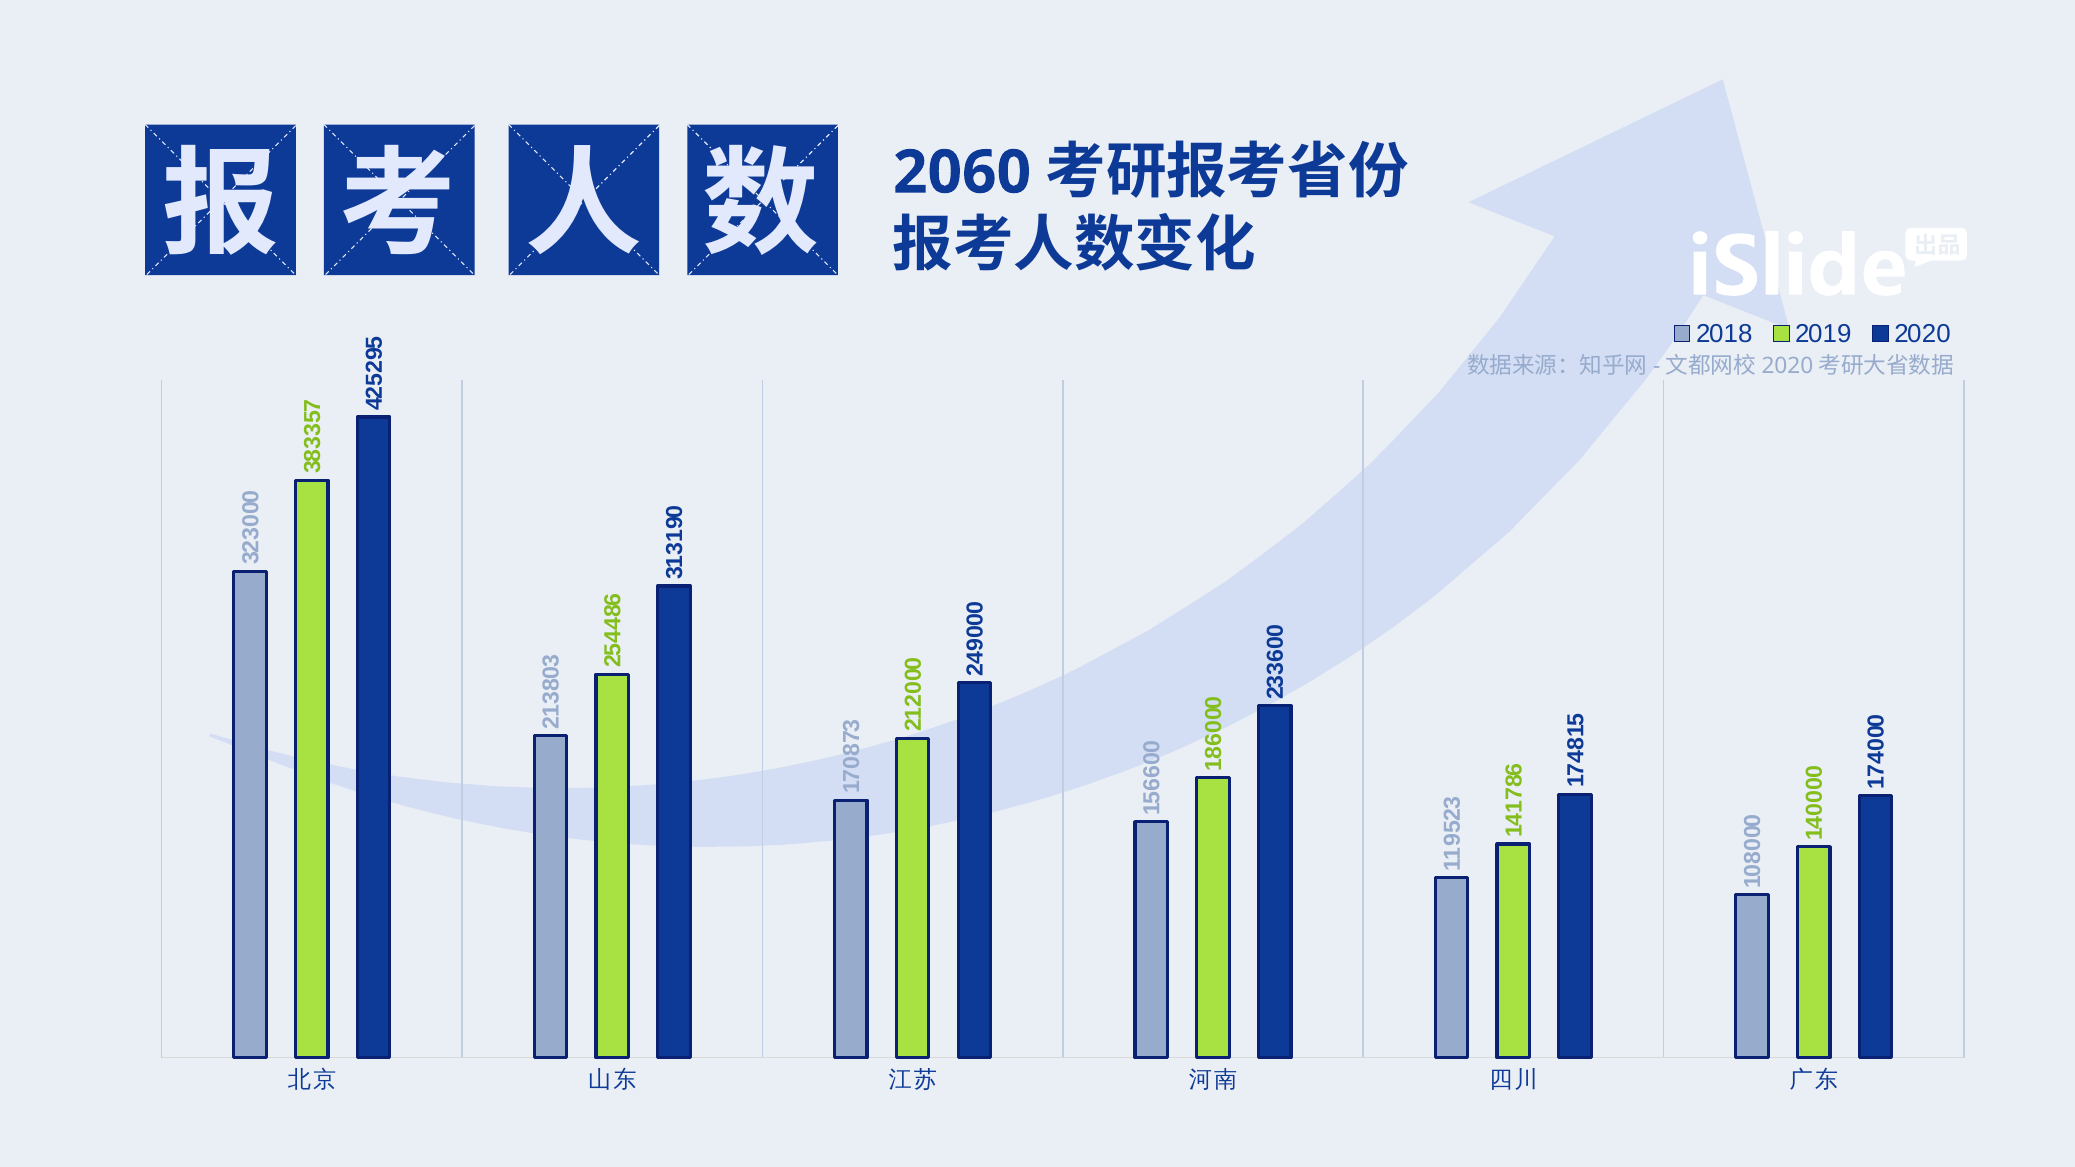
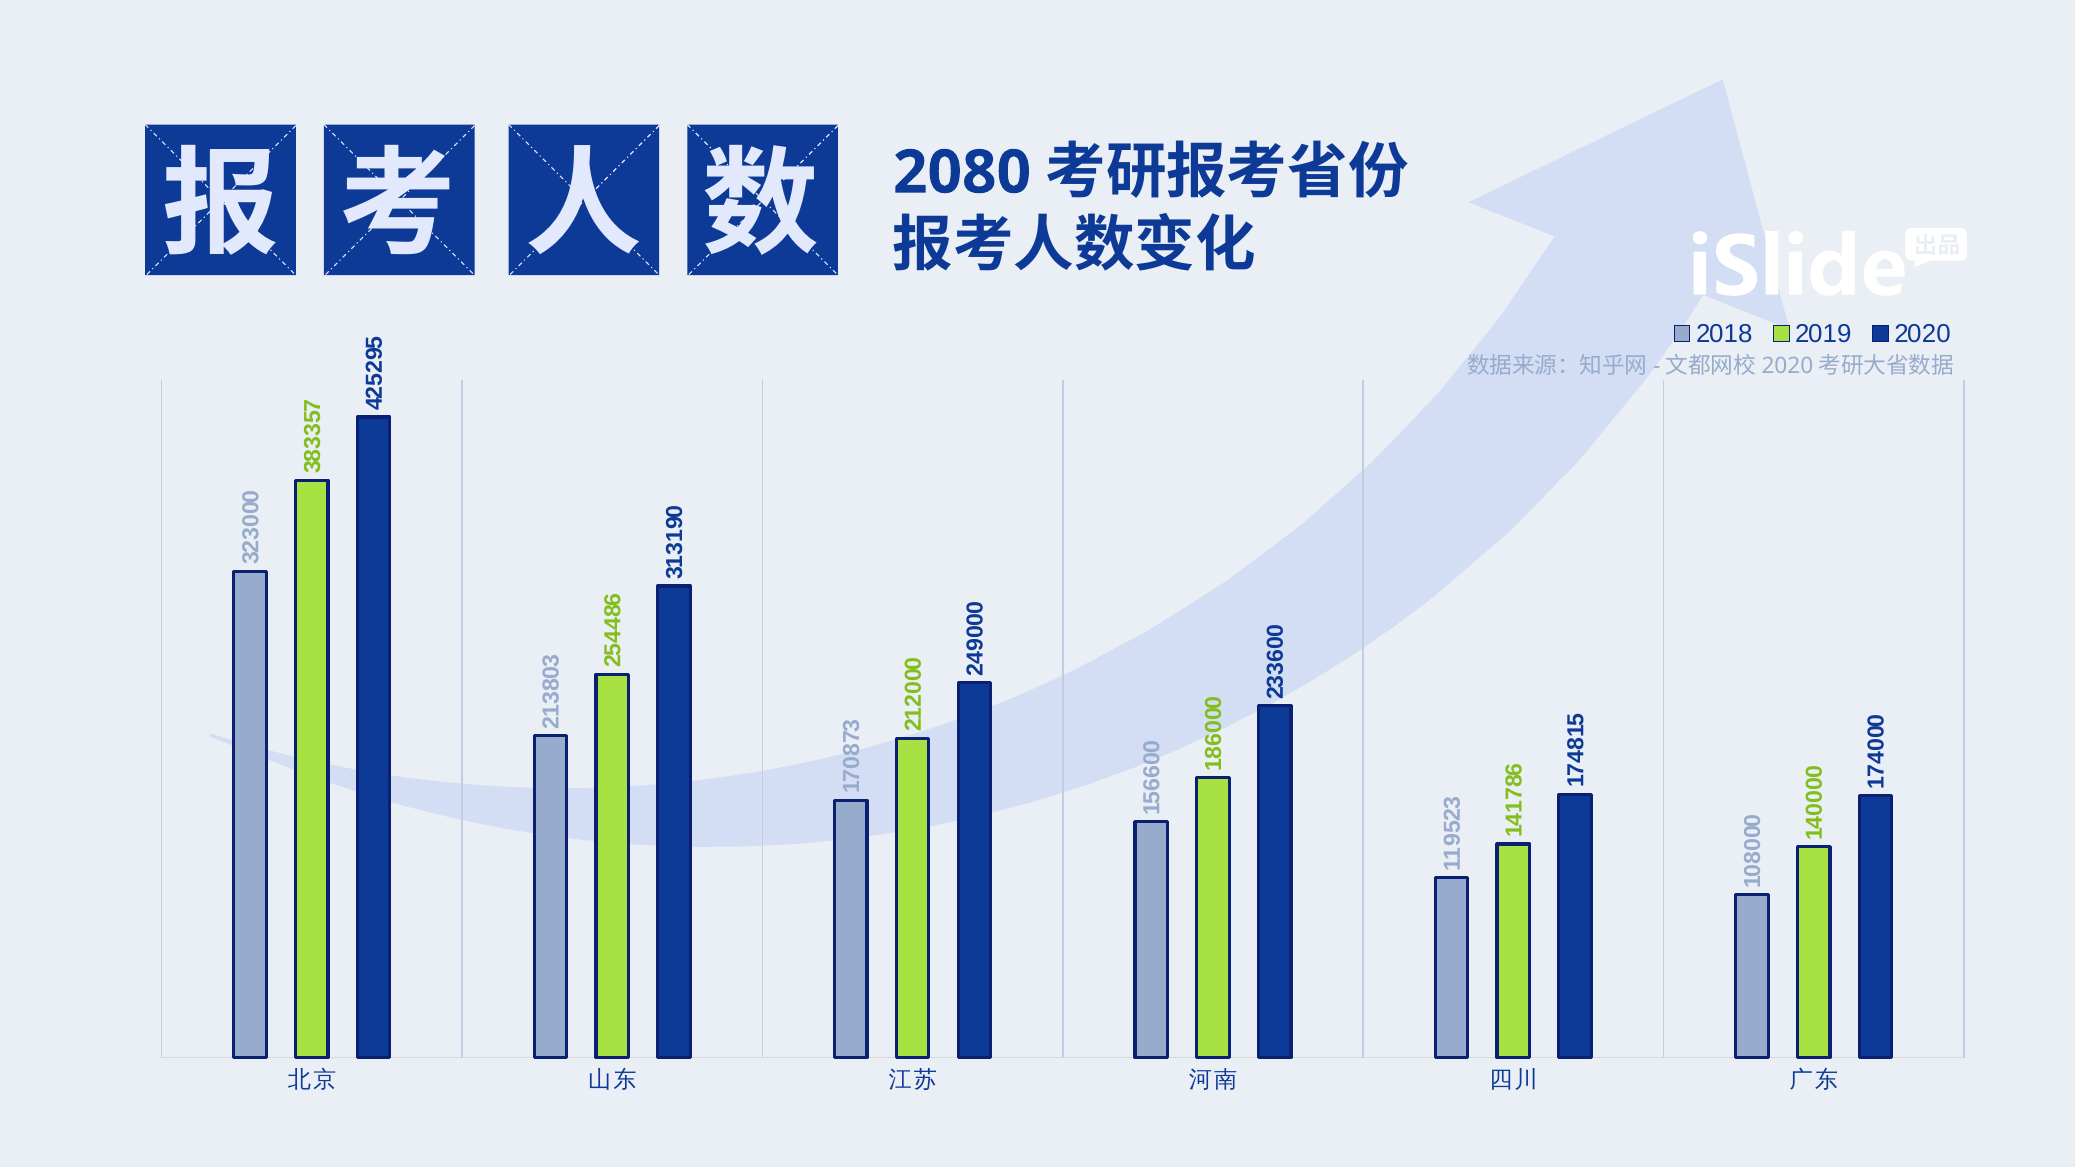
2060: 2060 -> 2080 (962, 173)
